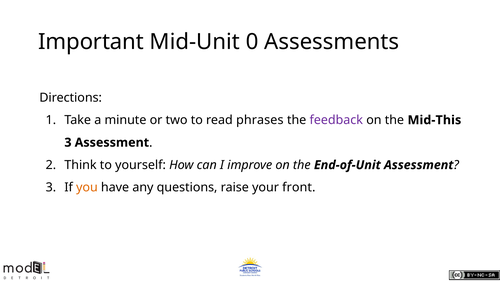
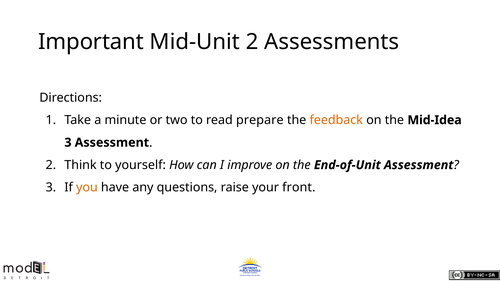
Mid-Unit 0: 0 -> 2 (252, 42)
phrases: phrases -> prepare (260, 120)
feedback colour: purple -> orange (336, 120)
Mid-This: Mid-This -> Mid-Idea (435, 120)
